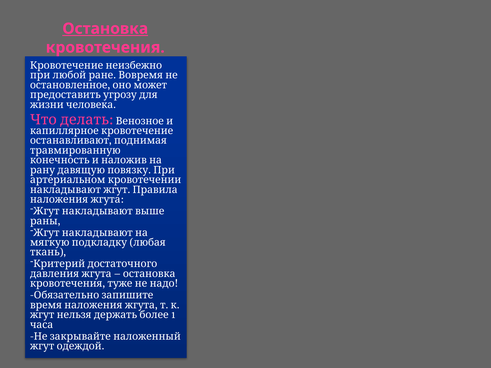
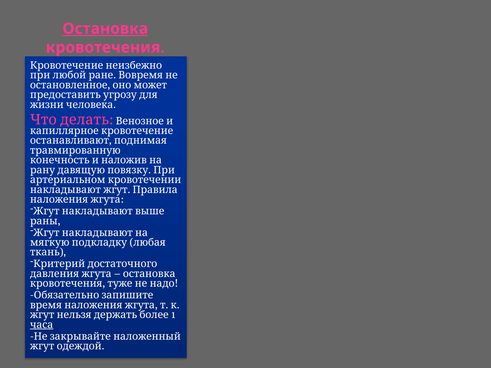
часа underline: none -> present (42, 325)
